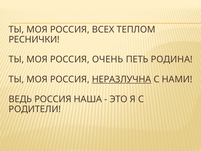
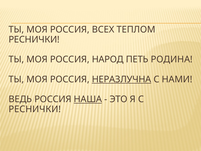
ОЧЕНЬ: ОЧЕНЬ -> НАРОД (108, 59)
НАША underline: none -> present (88, 99)
РОДИТЕЛИ: РОДИТЕЛИ -> РЕСНИЧКИ (35, 109)
